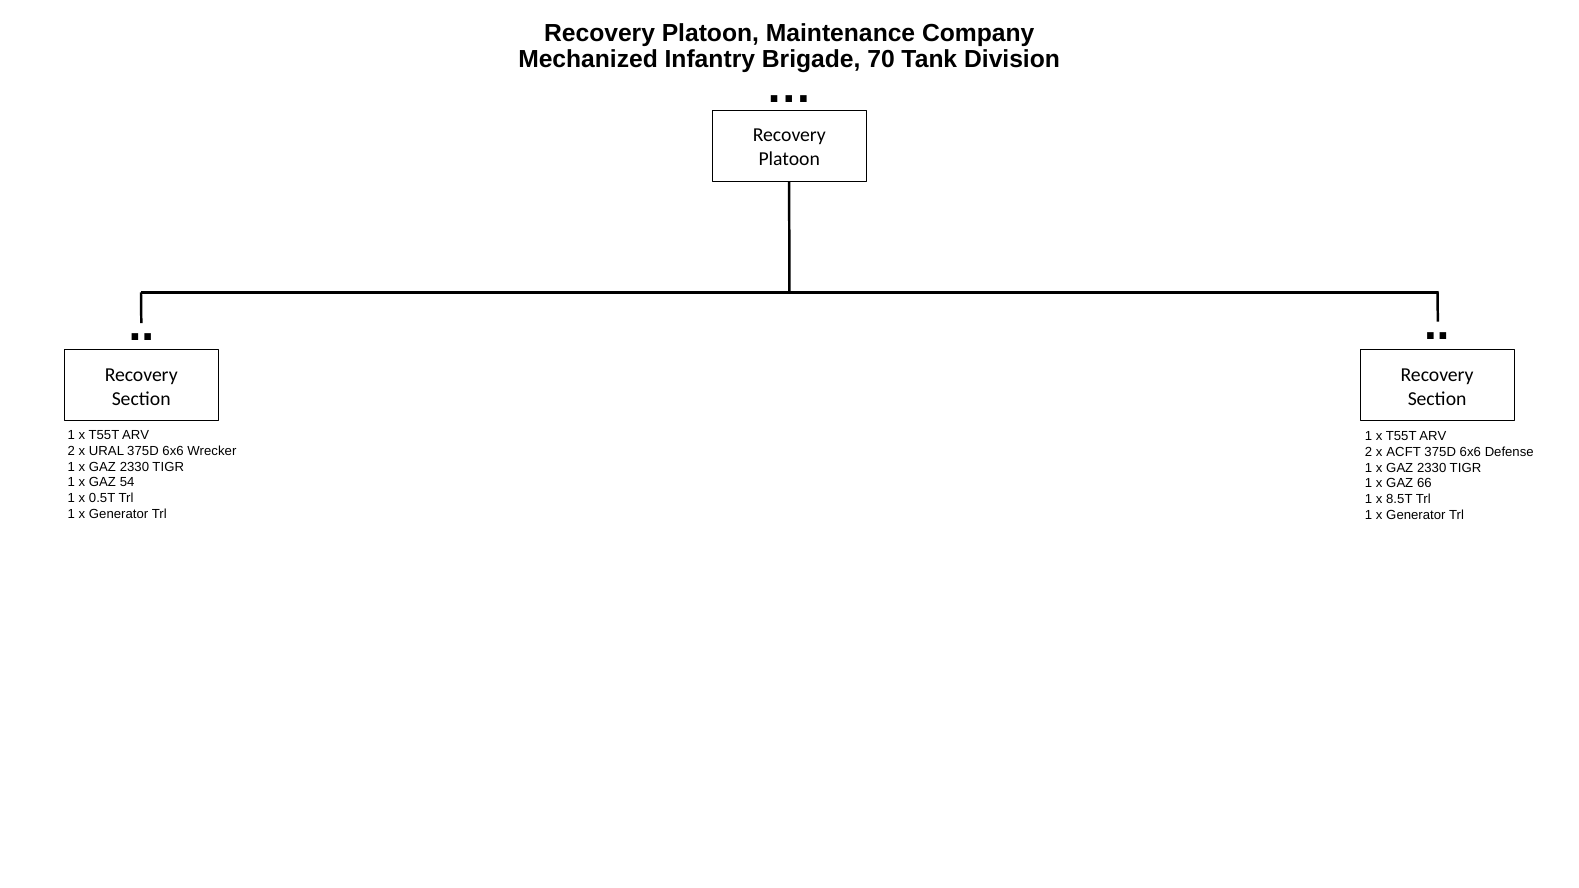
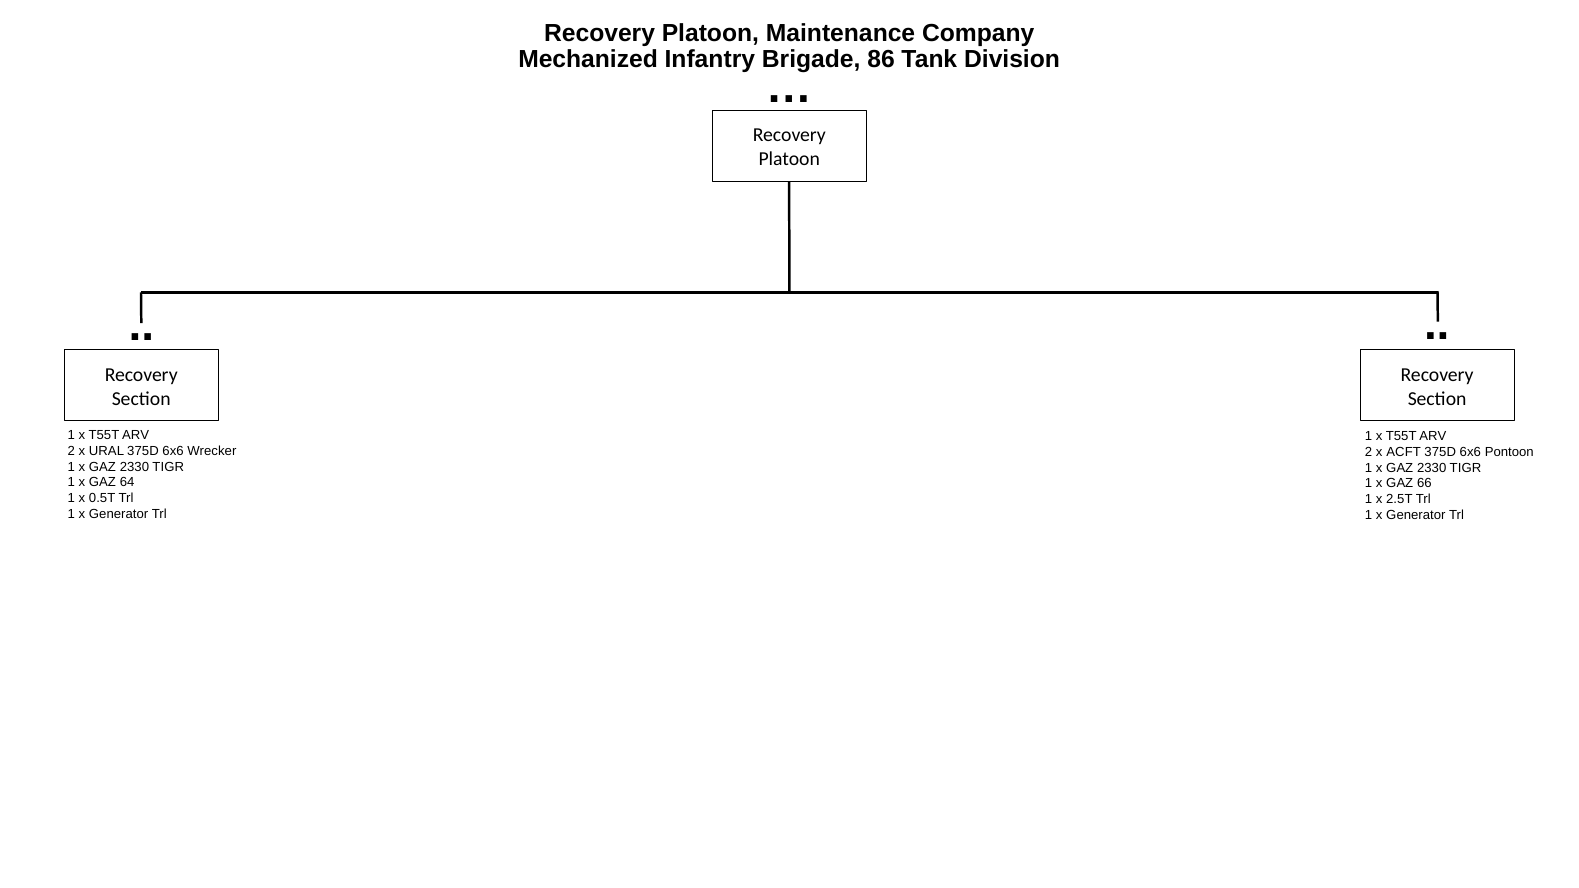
70: 70 -> 86 (881, 60)
Defense: Defense -> Pontoon (1509, 452)
54: 54 -> 64 (127, 483)
8.5T: 8.5T -> 2.5T (1399, 499)
